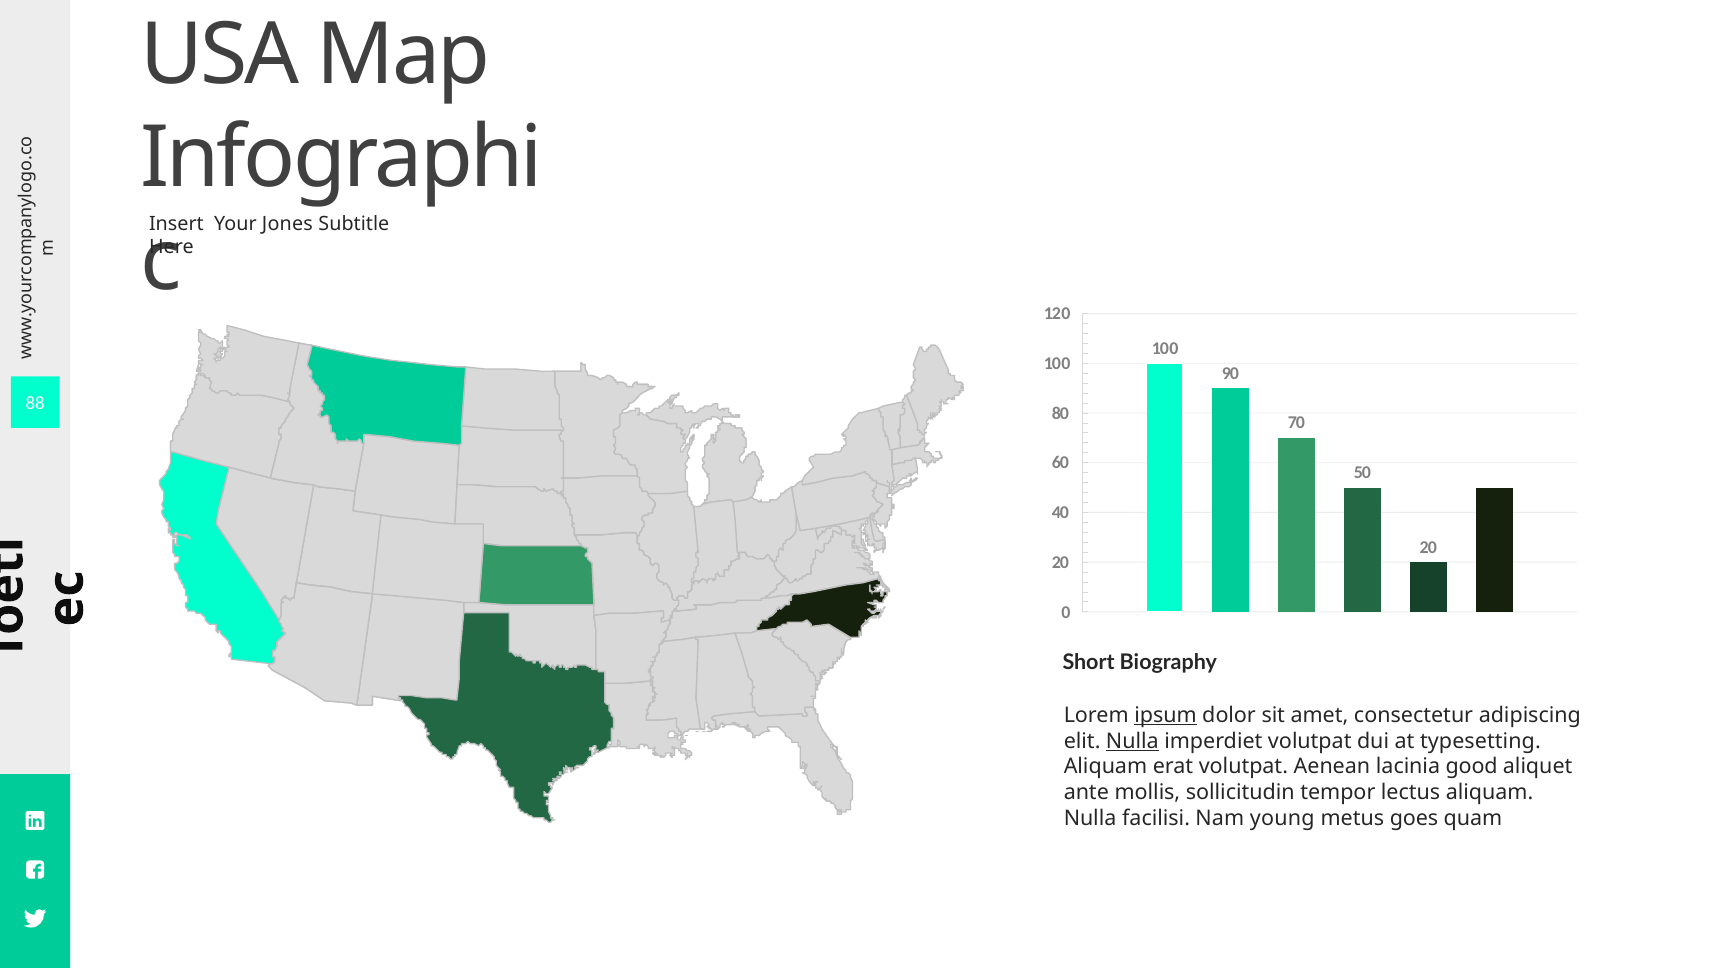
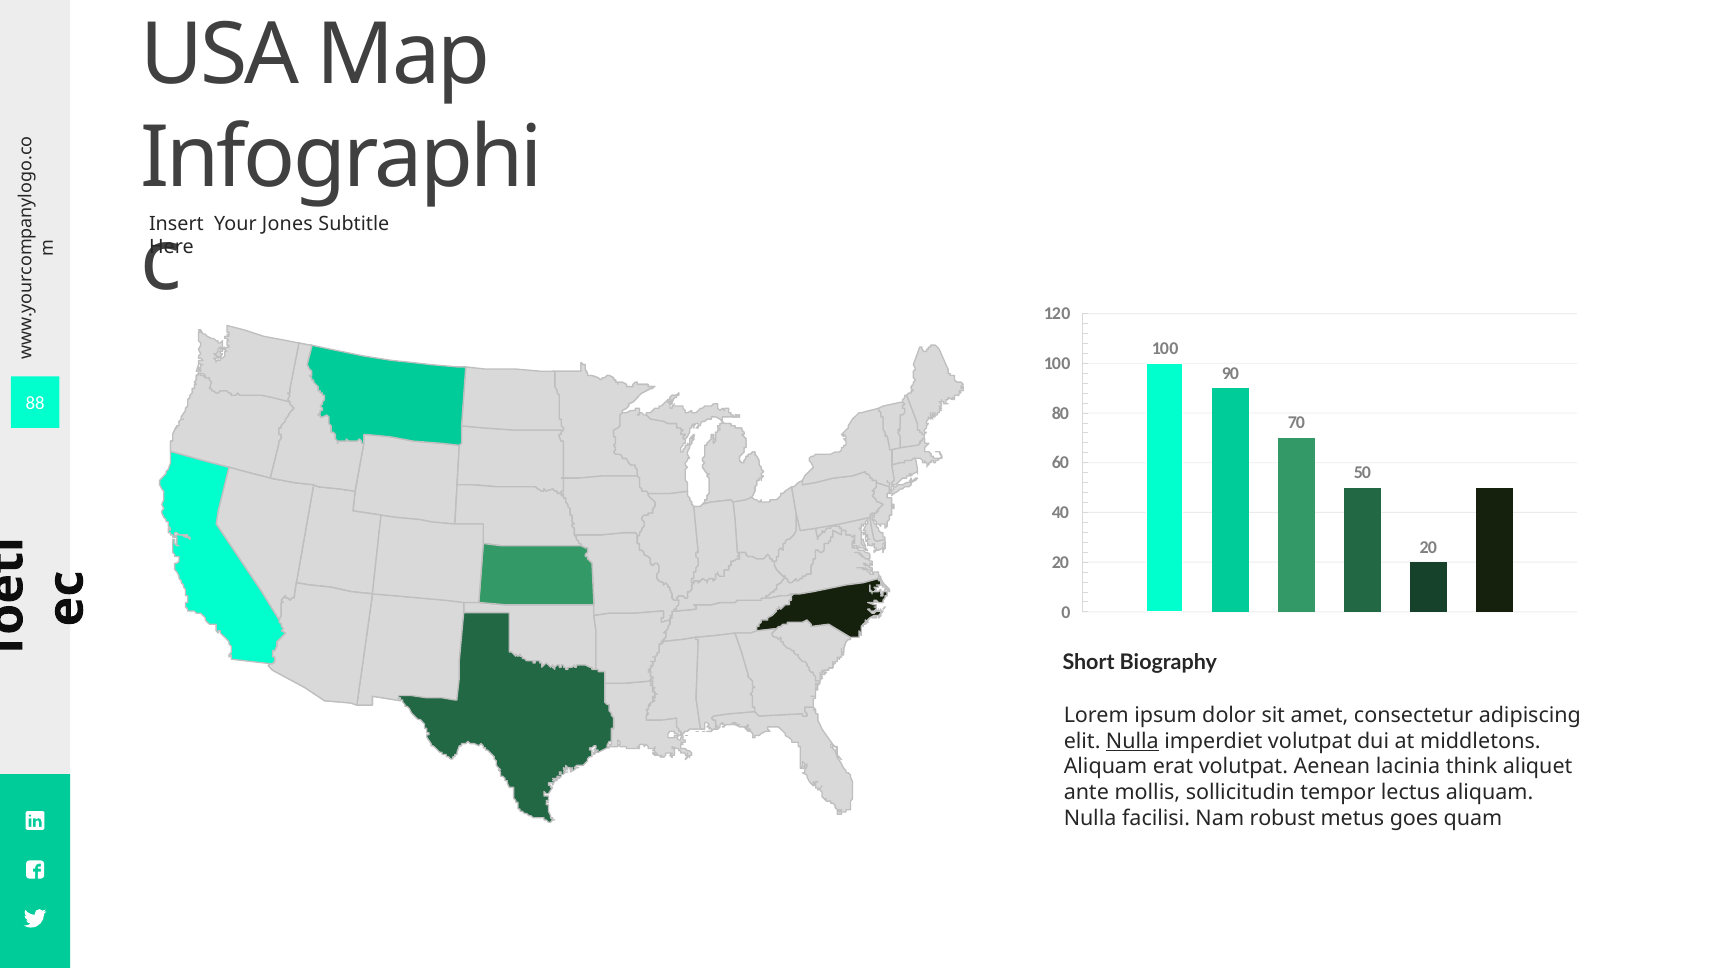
ipsum underline: present -> none (1166, 716)
typesetting: typesetting -> middletons (1480, 741)
good: good -> think (1472, 767)
young: young -> robust (1282, 819)
